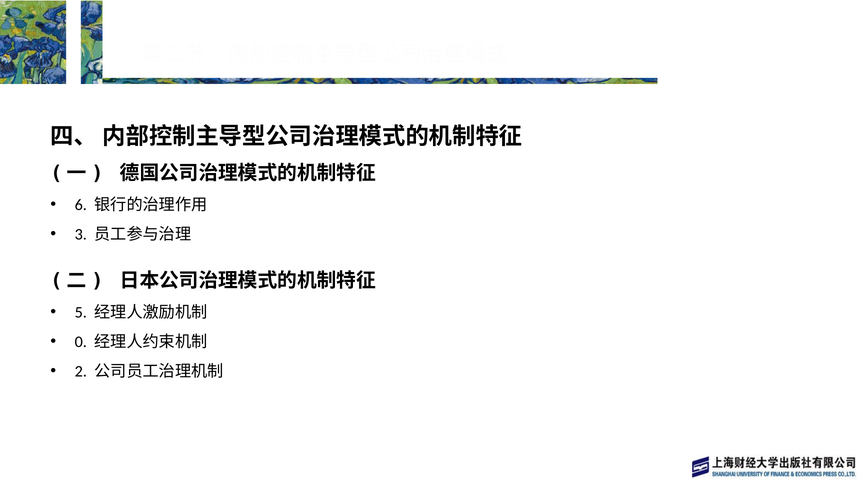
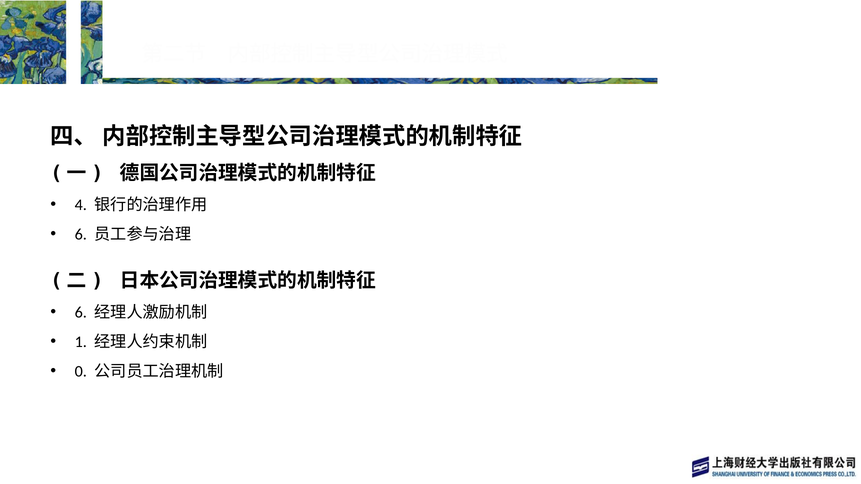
6: 6 -> 4 (81, 205)
3: 3 -> 6 (81, 234)
5: 5 -> 6 (81, 312)
0: 0 -> 1 (81, 342)
2: 2 -> 0 (81, 372)
